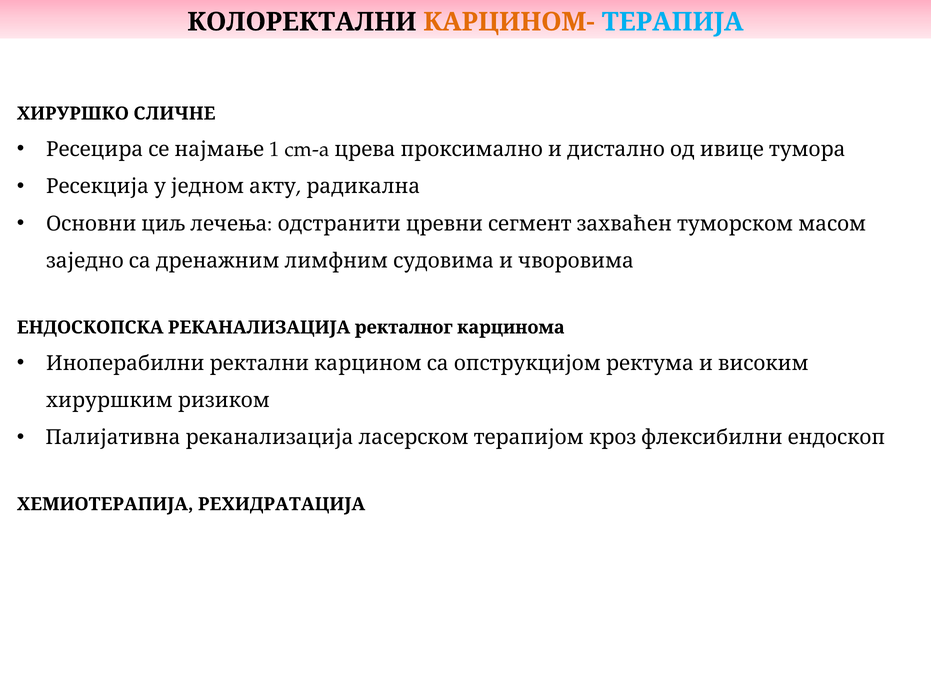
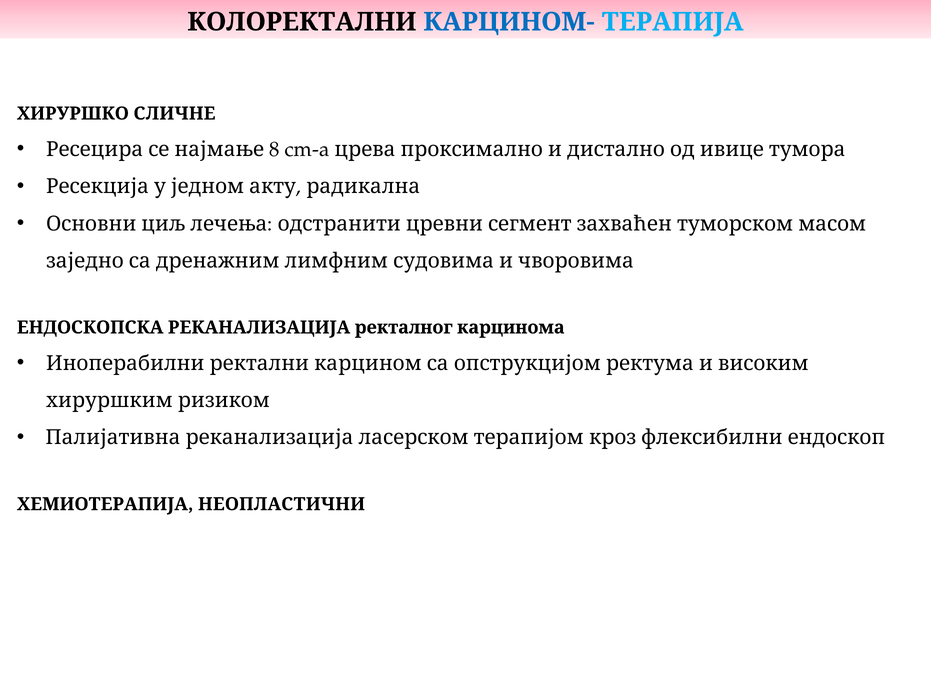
КАРЦИНОМ- colour: orange -> blue (509, 22)
1: 1 -> 8 (275, 149)
РЕХИДРАТАЦИЈА: РЕХИДРАТАЦИЈА -> НЕОПЛАСТИЧНИ (282, 504)
